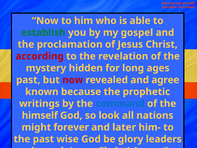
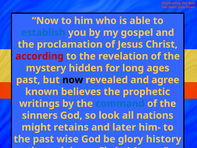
establish colour: green -> blue (43, 33)
now colour: red -> black (73, 80)
because: because -> believes (81, 92)
himself: himself -> sinners (40, 115)
forever: forever -> retains (71, 127)
leaders: leaders -> history (164, 139)
